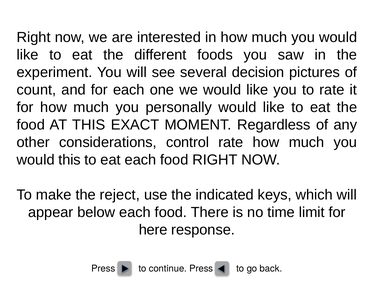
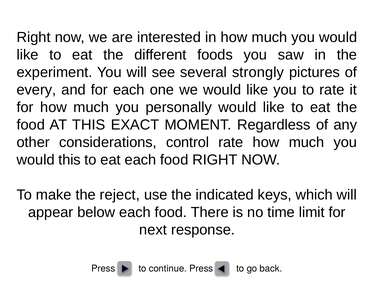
decision: decision -> strongly (258, 72)
count: count -> every (36, 90)
here: here -> next (153, 229)
